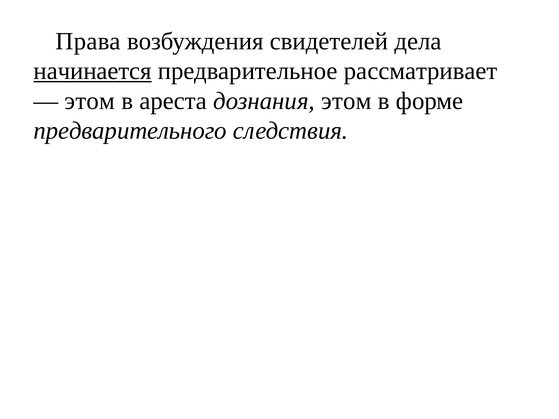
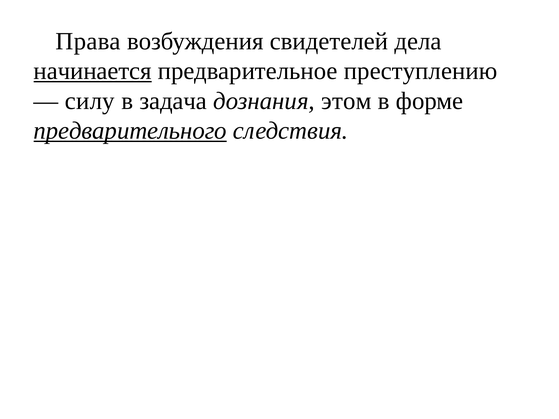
рассматривает: рассматривает -> преступлению (421, 71)
этом: этом -> силу (90, 101)
ареста: ареста -> задача (173, 101)
предварительного underline: none -> present (130, 131)
